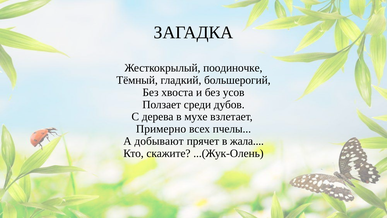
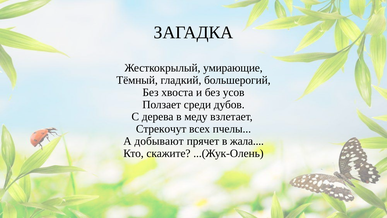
поодиночке: поодиночке -> умирающие (233, 68)
мухе: мухе -> меду (196, 117)
Примерно: Примерно -> Стрекочут (161, 129)
